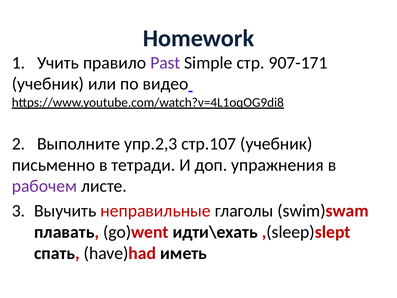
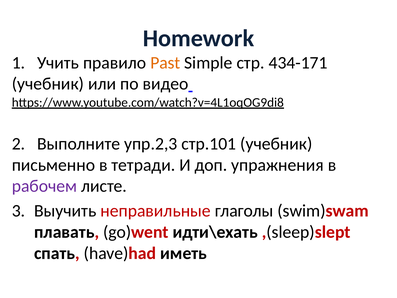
Past colour: purple -> orange (165, 63)
907-171: 907-171 -> 434-171 (298, 63)
стр.107: стр.107 -> стр.101 (209, 144)
